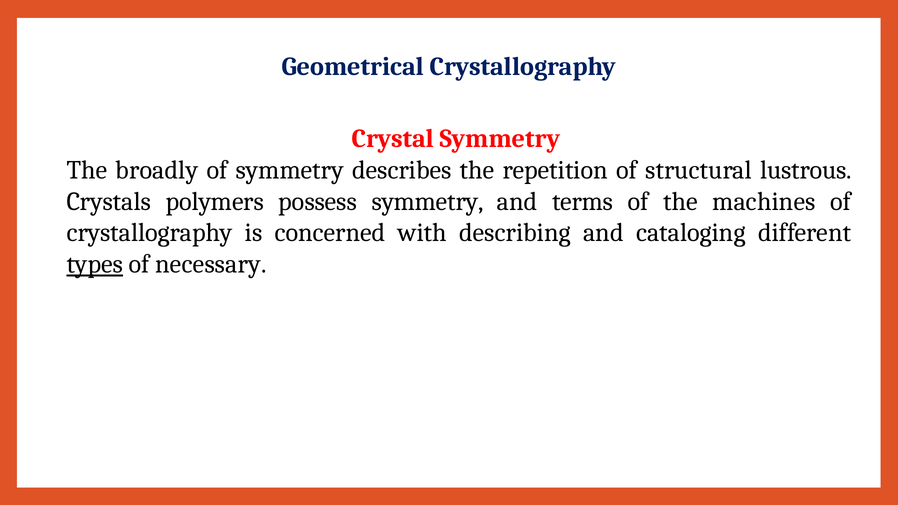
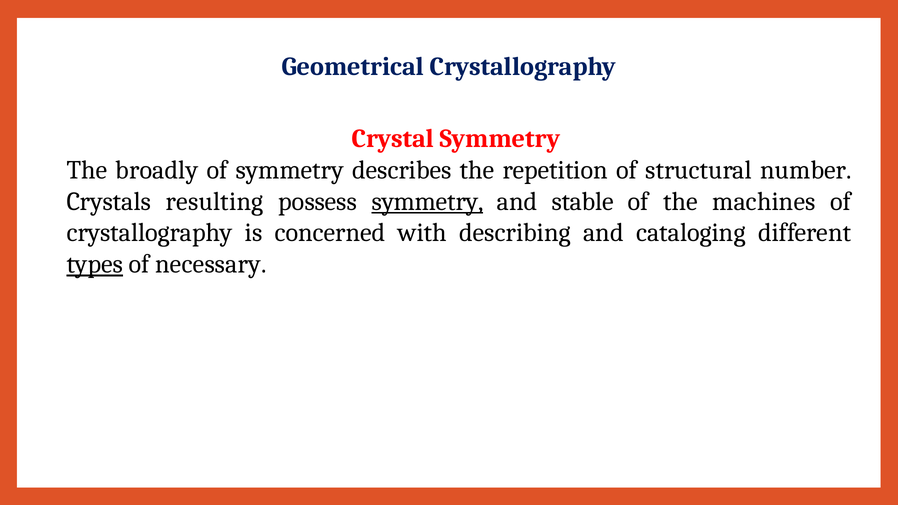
lustrous: lustrous -> number (806, 170)
polymers: polymers -> resulting (215, 201)
symmetry underline: none -> present (427, 201)
terms: terms -> stable (583, 201)
